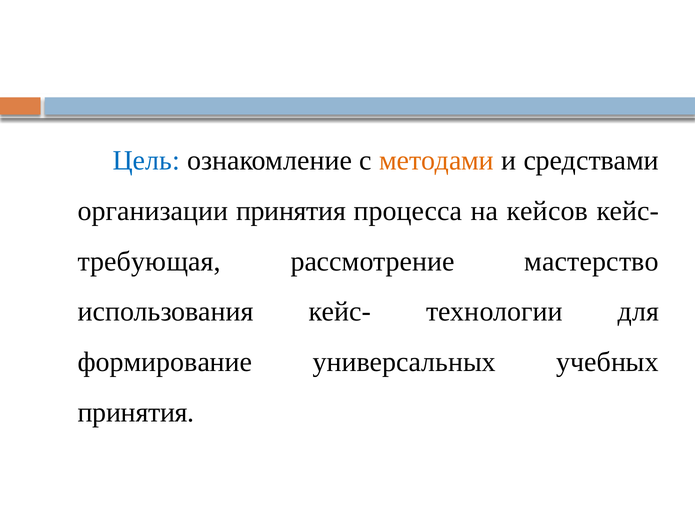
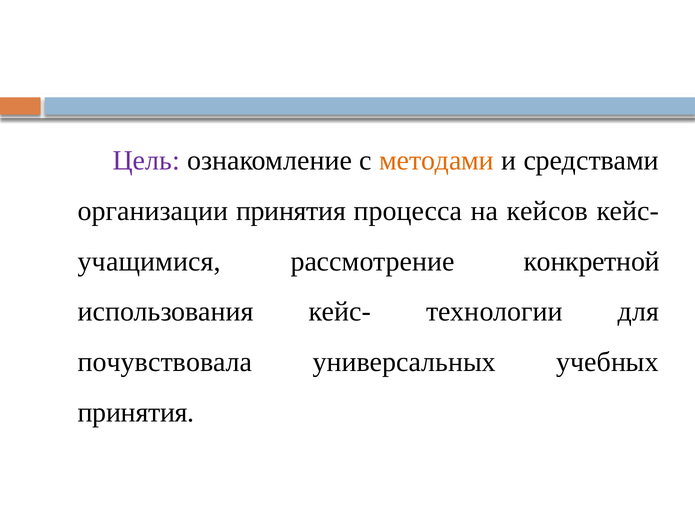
Цель colour: blue -> purple (146, 161)
требующая: требующая -> учащимися (149, 261)
мастерство: мастерство -> конкретной (592, 261)
формирование: формирование -> почувствовала (165, 362)
